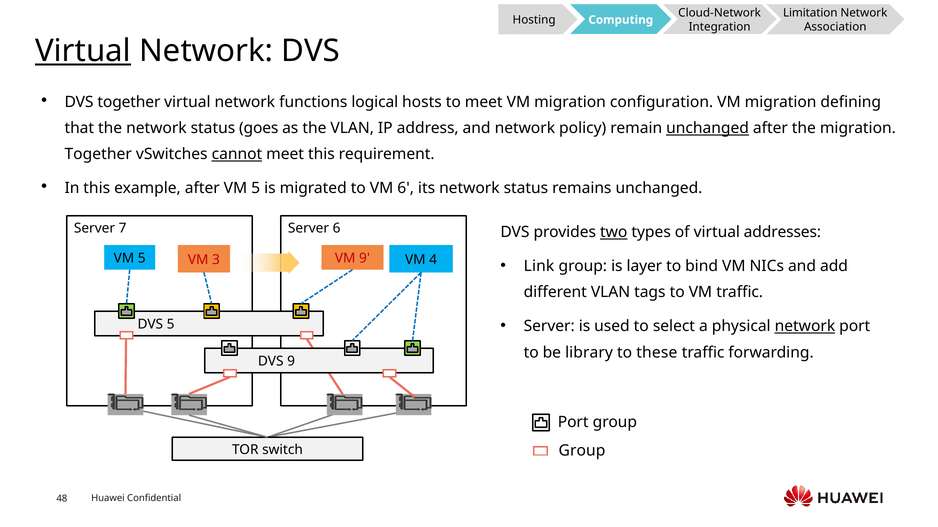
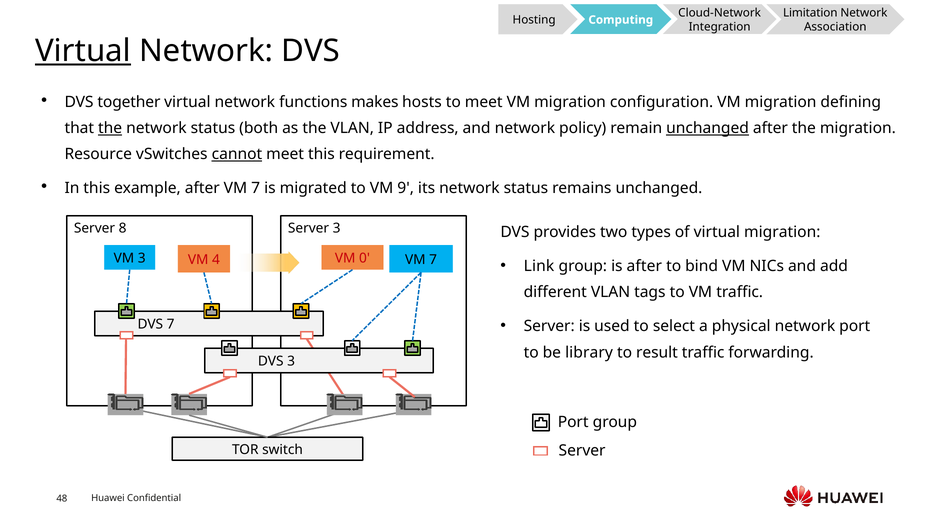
logical: logical -> makes (375, 102)
the underline: none -> present (110, 128)
goes: goes -> both (259, 128)
Together: Together -> Resource (98, 154)
after VM 5: 5 -> 7 (256, 188)
VM 6: 6 -> 9 (406, 188)
7: 7 -> 8 (123, 228)
Server 6: 6 -> 3 (337, 228)
two underline: present -> none (614, 232)
virtual addresses: addresses -> migration (782, 232)
5: 5 -> 3 (142, 259)
3: 3 -> 4 (216, 260)
VM 9: 9 -> 0 (365, 259)
4: 4 -> 7 (433, 260)
is layer: layer -> after (644, 266)
network underline: present -> none (805, 327)
DVS 5: 5 -> 7 (171, 325)
these: these -> result (657, 353)
DVS 9: 9 -> 3 (291, 362)
Group: Group -> Server (582, 451)
